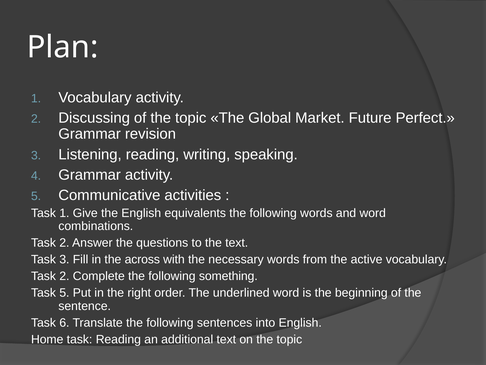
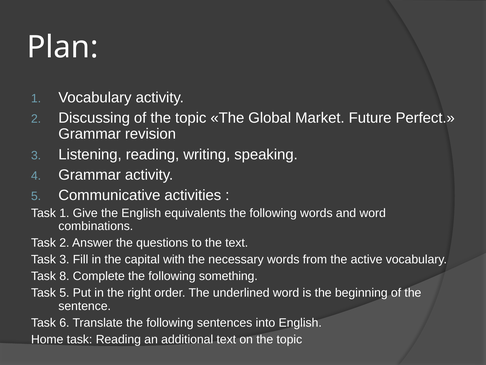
across: across -> capital (142, 259)
2: 2 -> 8 (64, 276)
